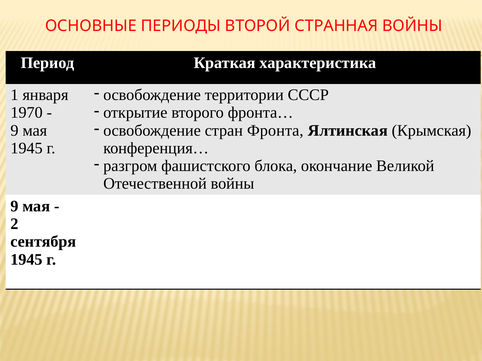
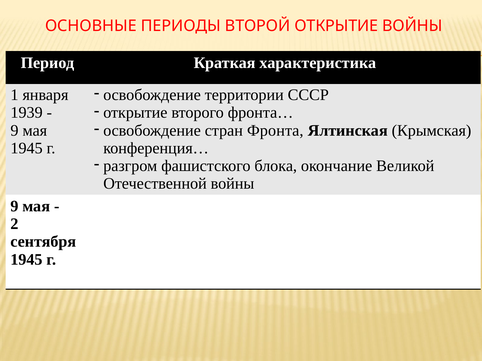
ВТОРОЙ СТРАННАЯ: СТРАННАЯ -> ОТКРЫТИЕ (336, 26)
1970: 1970 -> 1939 (27, 113)
